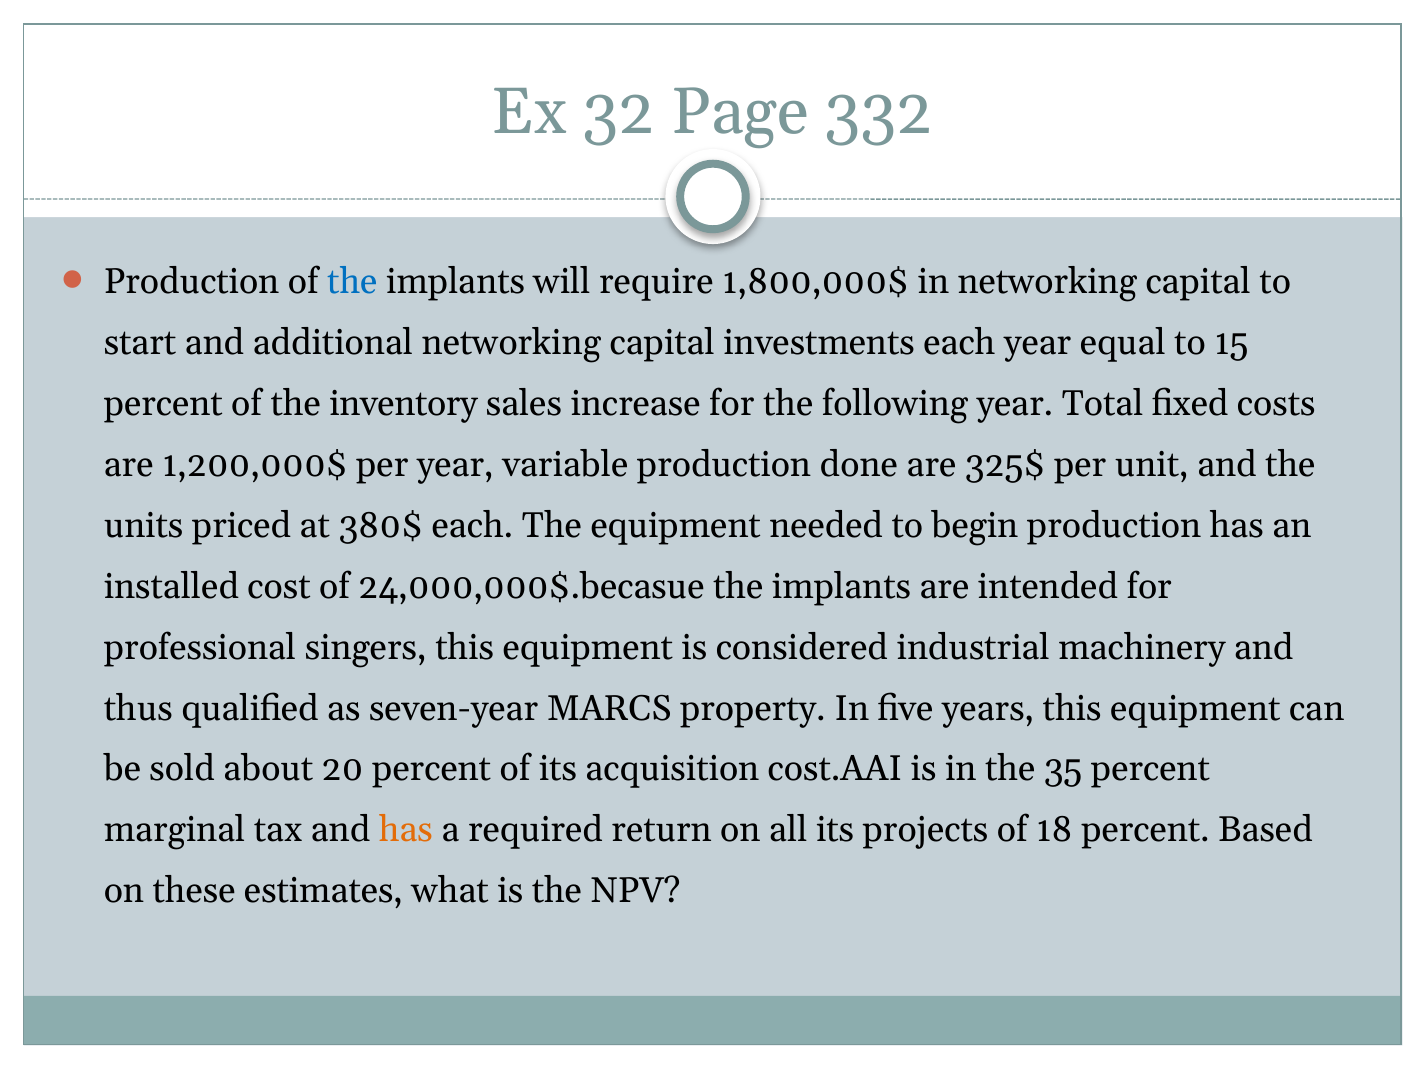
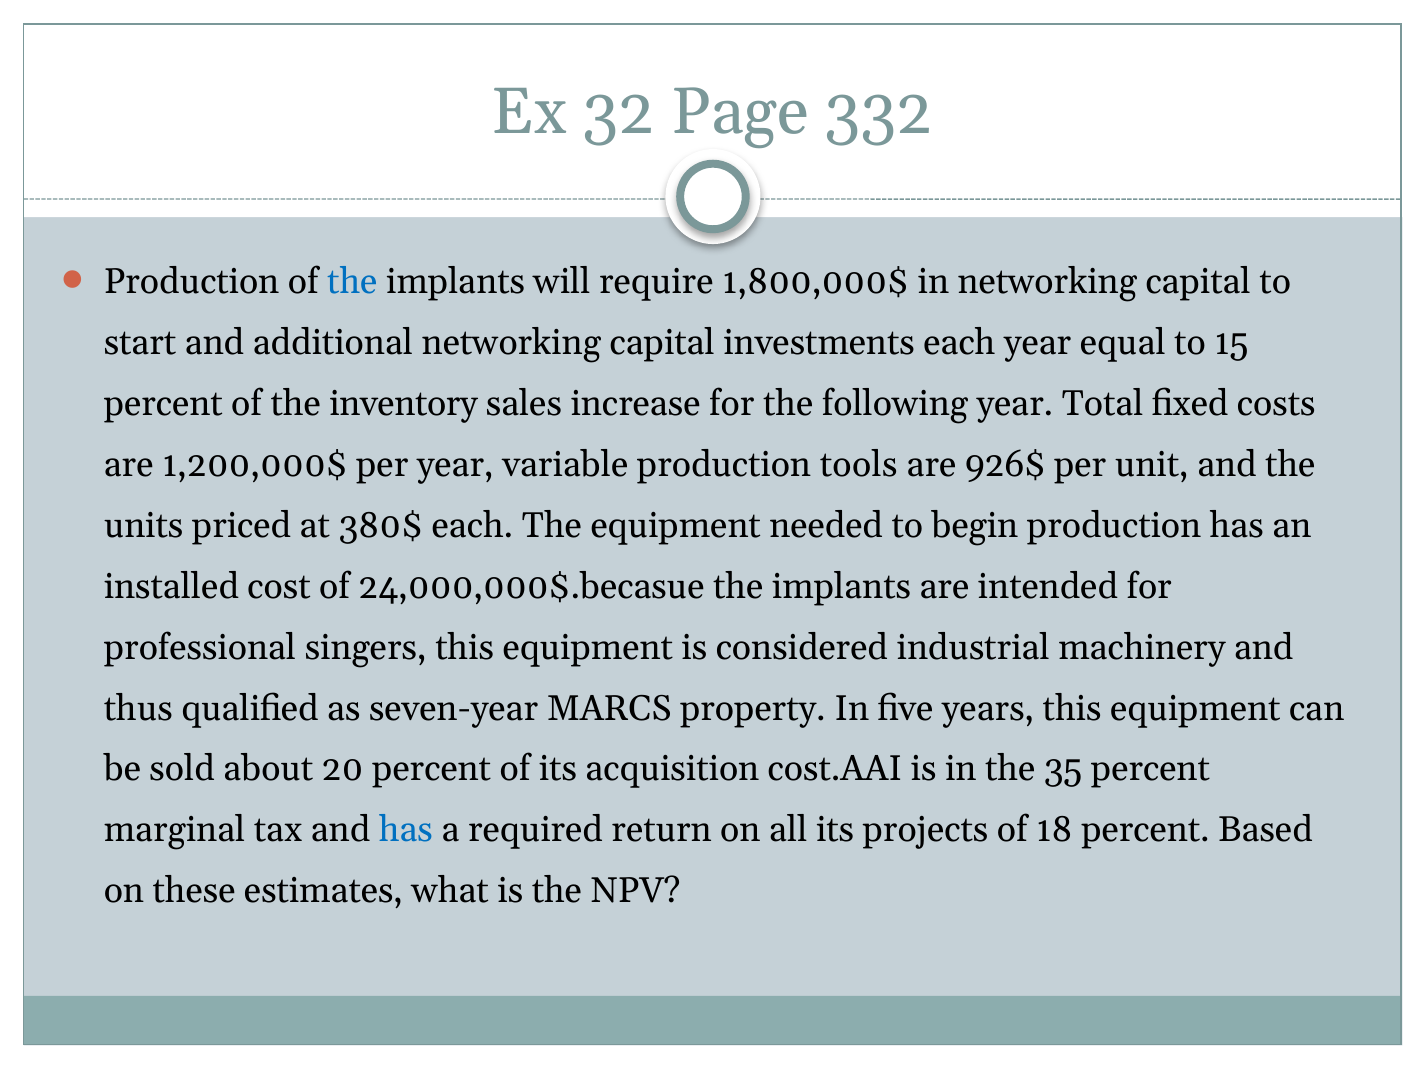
done: done -> tools (859, 465)
325$: 325$ -> 926$ (1005, 465)
has colour: orange -> blue (406, 830)
